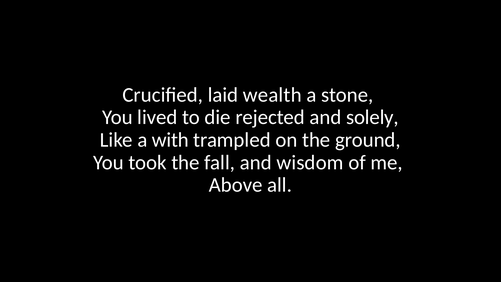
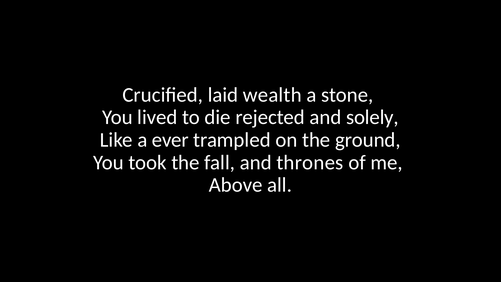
with: with -> ever (170, 140)
wisdom: wisdom -> thrones (310, 162)
